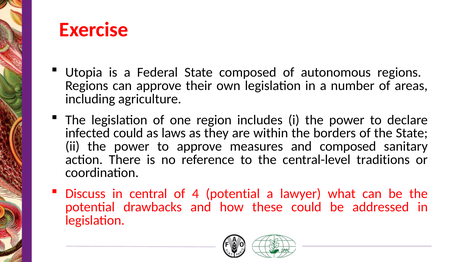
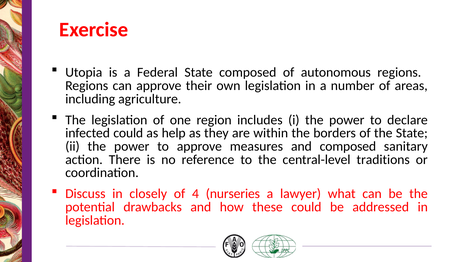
laws: laws -> help (174, 133)
central: central -> closely (148, 194)
4 potential: potential -> nurseries (233, 194)
